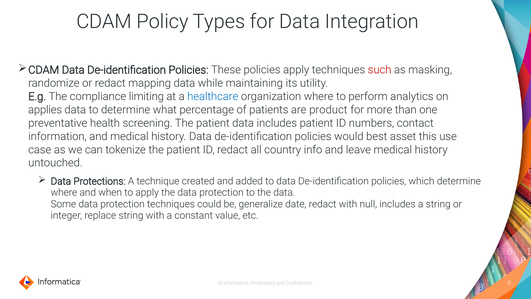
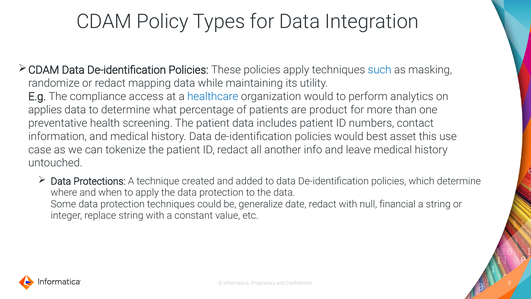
such colour: red -> blue (380, 70)
limiting: limiting -> access (146, 96)
organization where: where -> would (319, 96)
country: country -> another (283, 150)
null includes: includes -> financial (398, 204)
